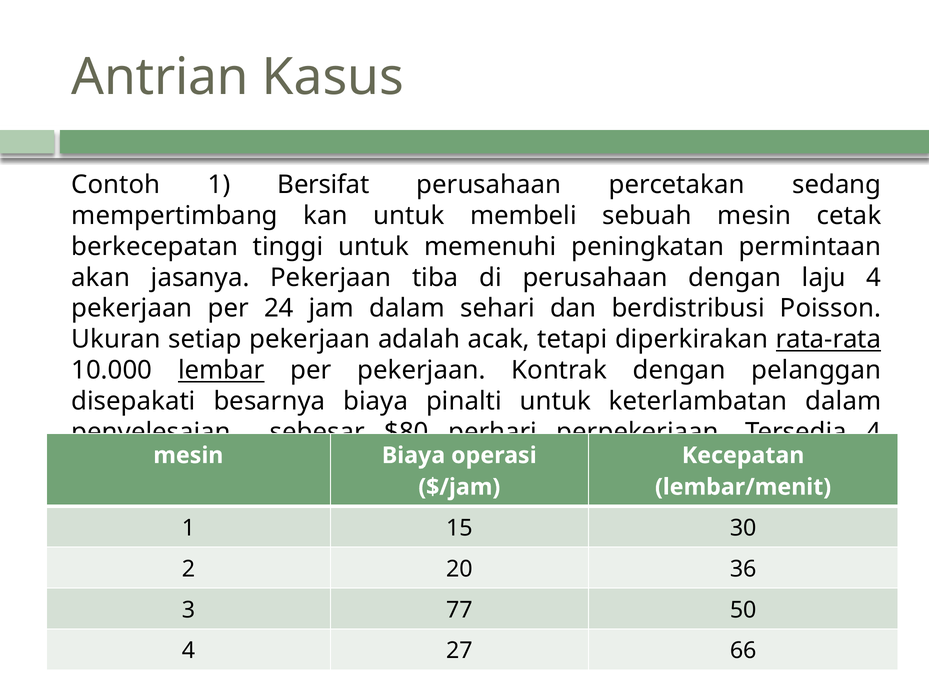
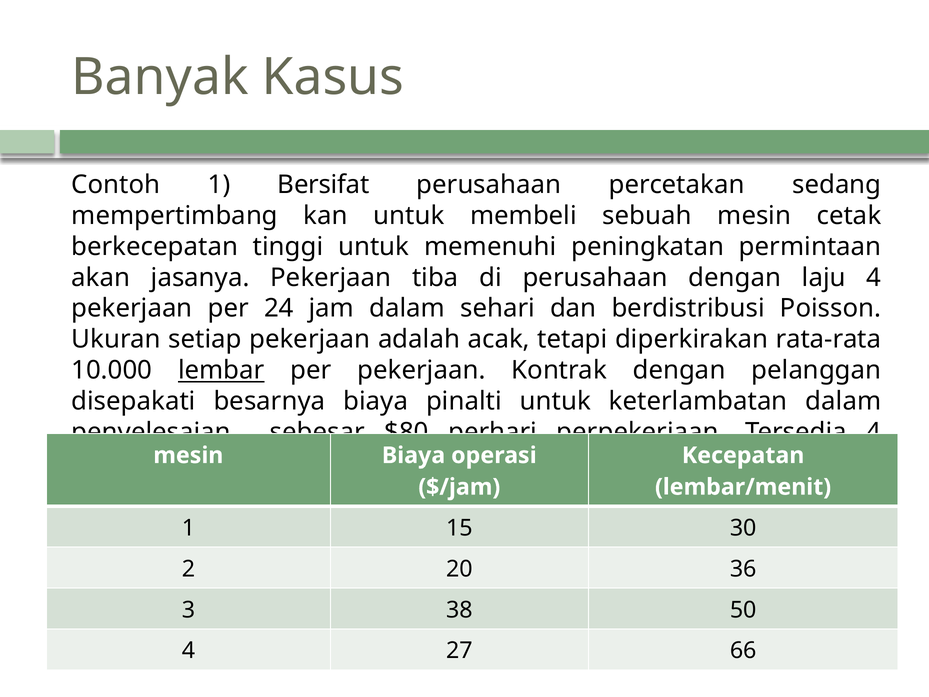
Antrian: Antrian -> Banyak (160, 77)
rata-rata underline: present -> none (828, 339)
77: 77 -> 38 (459, 610)
